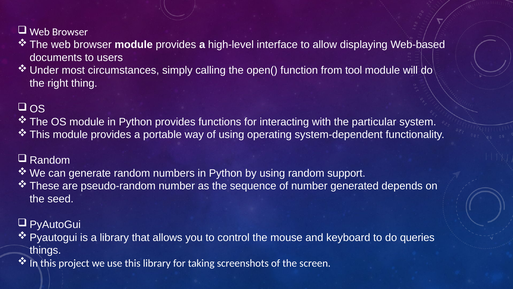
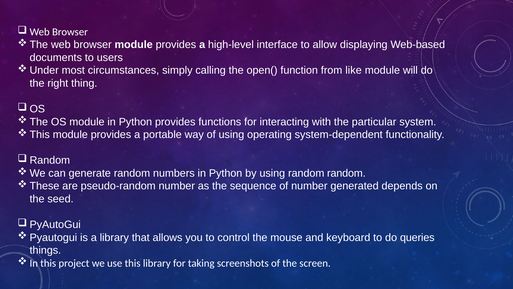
tool: tool -> like (354, 70)
random support: support -> random (346, 173)
